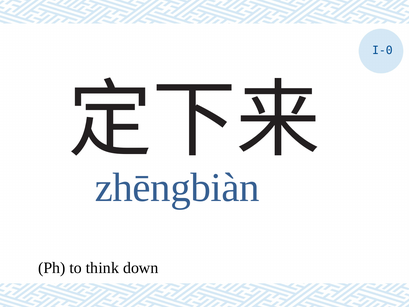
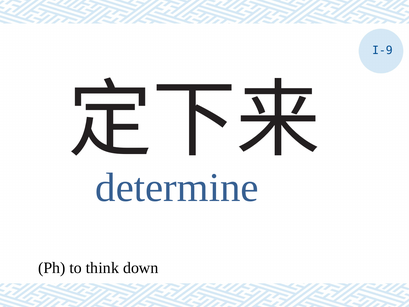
I-0: I-0 -> I-9 (382, 51)
zhēngbiàn: zhēngbiàn -> determine (177, 188)
